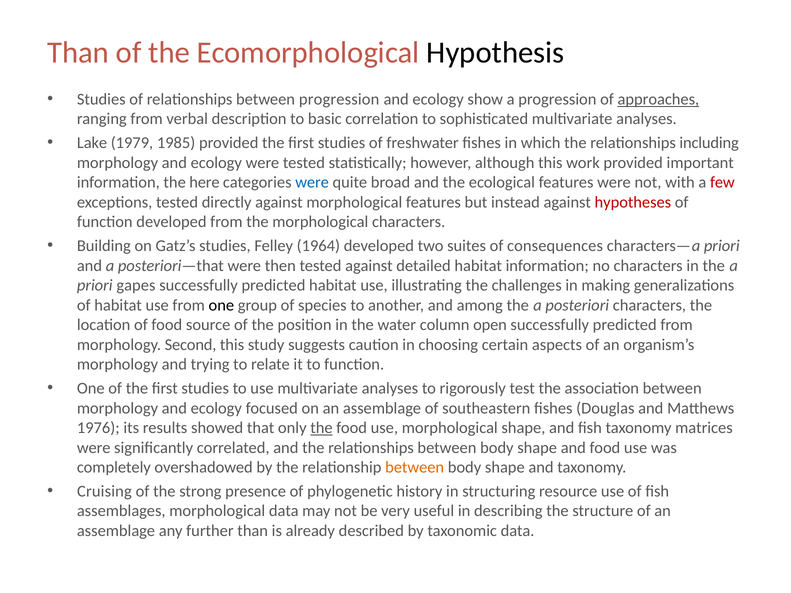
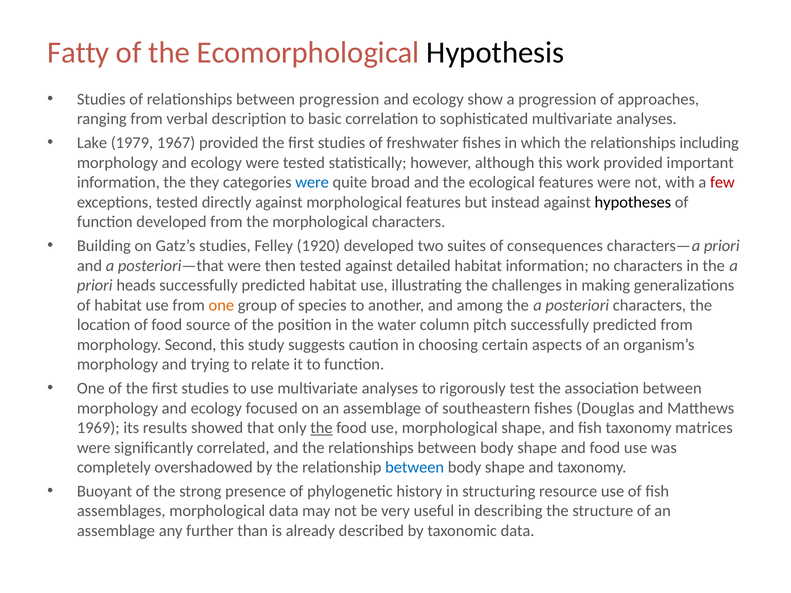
Than: Than -> Fatty (78, 53)
approaches underline: present -> none (658, 99)
1985: 1985 -> 1967 (176, 143)
here: here -> they (204, 183)
hypotheses colour: red -> black (633, 202)
1964: 1964 -> 1920 (318, 246)
gapes: gapes -> heads (136, 286)
one colour: black -> orange (221, 305)
open: open -> pitch (490, 325)
1976: 1976 -> 1969 (98, 428)
between colour: orange -> blue (415, 468)
Cruising: Cruising -> Buoyant (105, 491)
